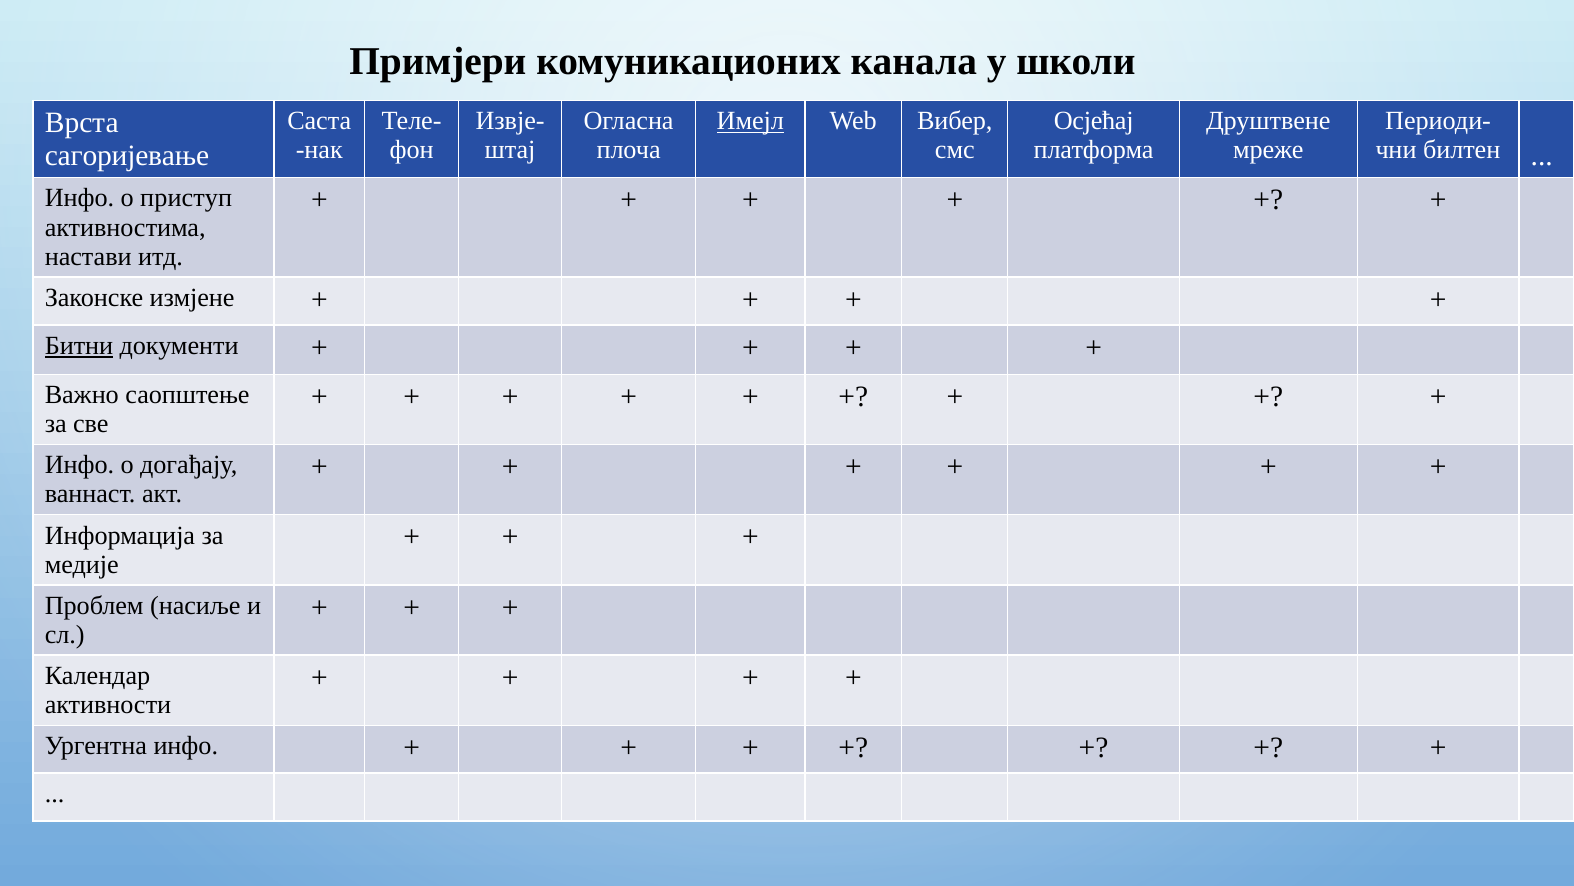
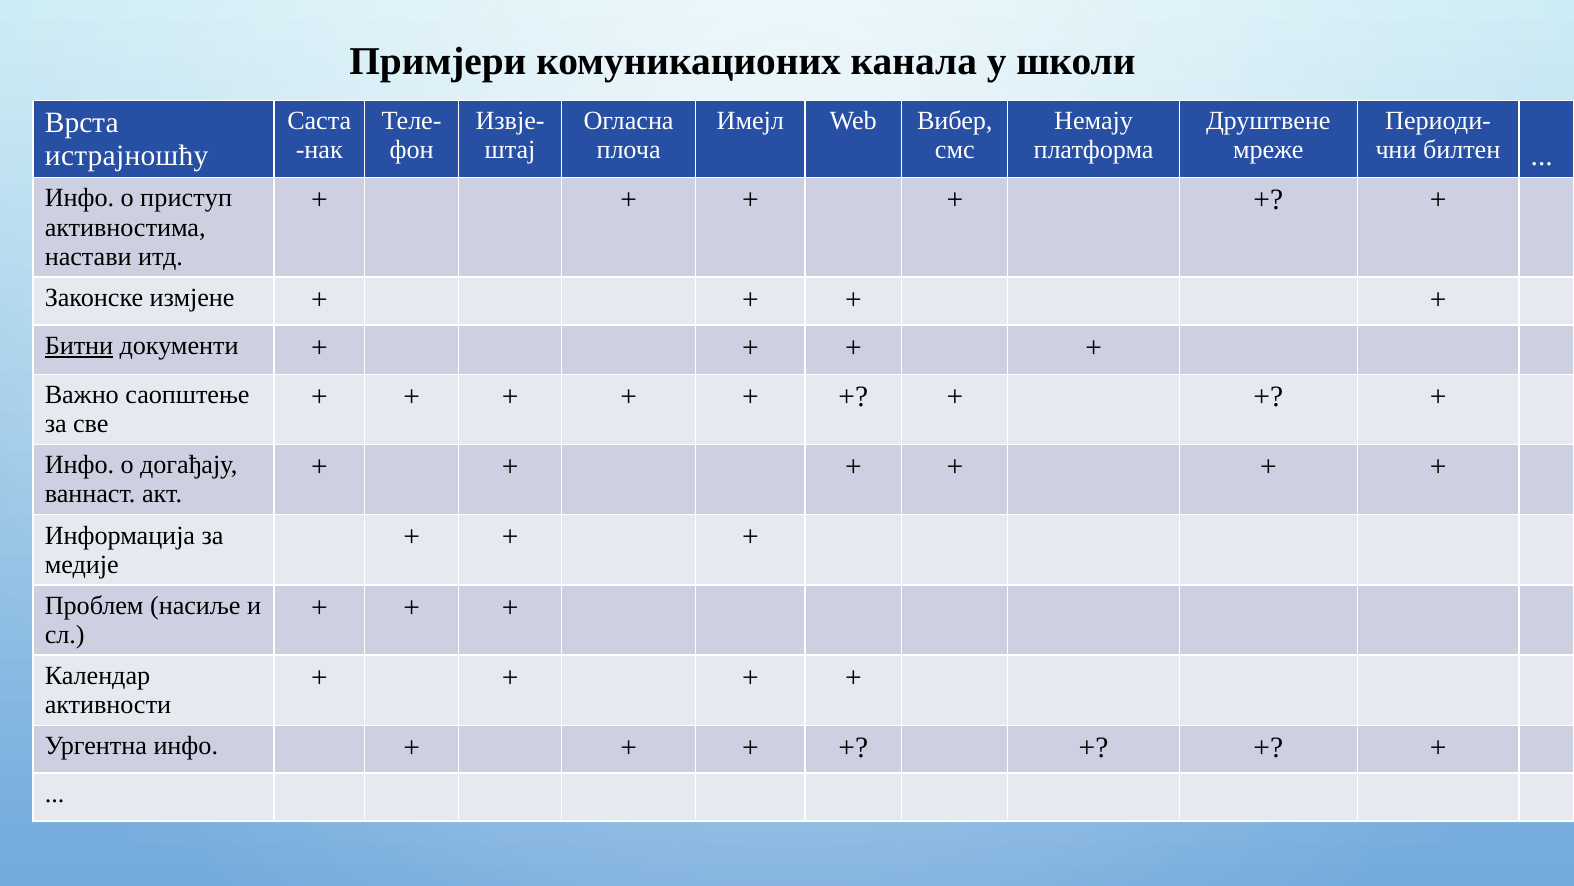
Имејл underline: present -> none (750, 121)
Осјећај: Осјећај -> Немају (1094, 121)
сагоријевање: сагоријевање -> истрајношћу (127, 155)
